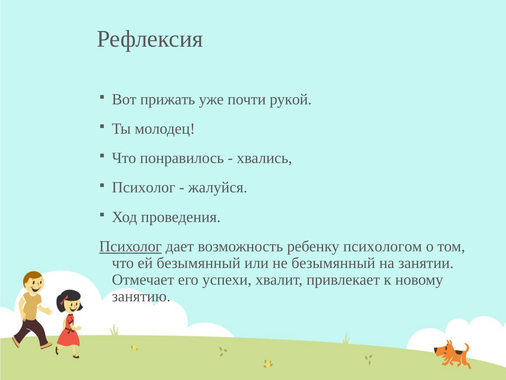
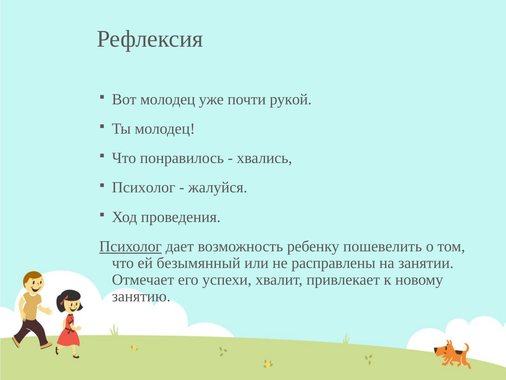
Вот прижать: прижать -> молодец (168, 99)
психологом: психологом -> пошевелить (383, 246)
не безымянный: безымянный -> расправлены (333, 263)
